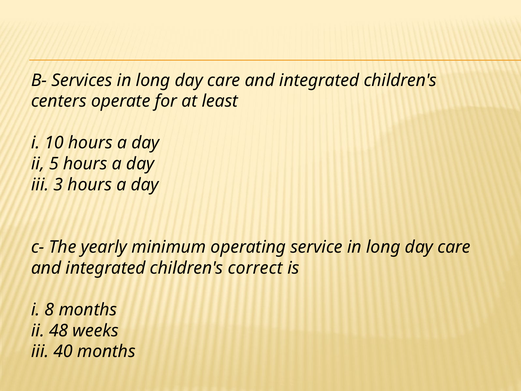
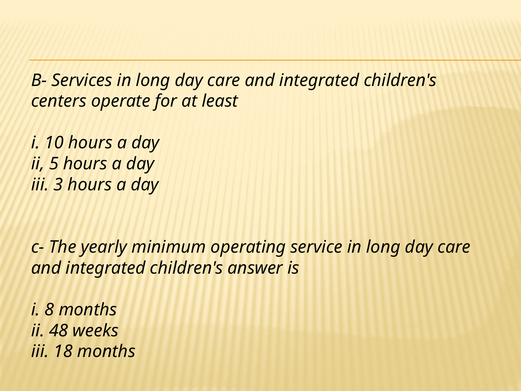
correct: correct -> answer (255, 268)
40: 40 -> 18 (63, 351)
